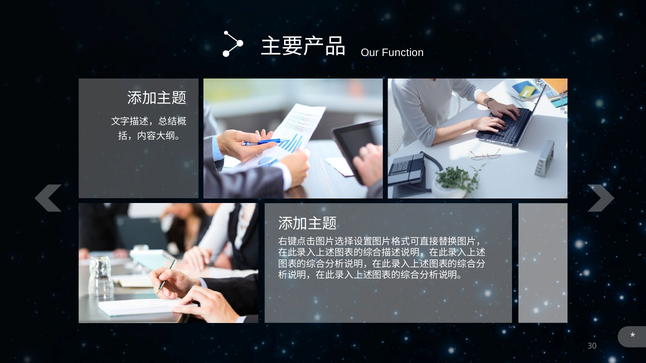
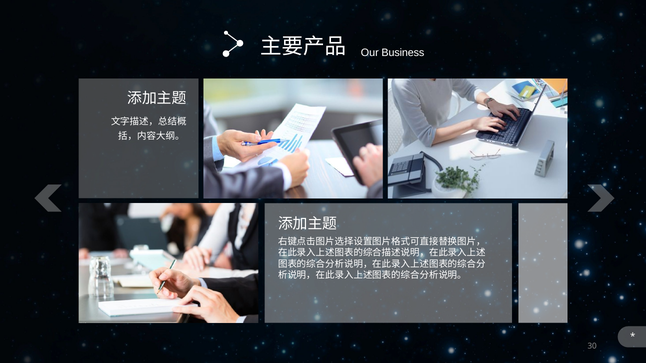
Function: Function -> Business (403, 53)
